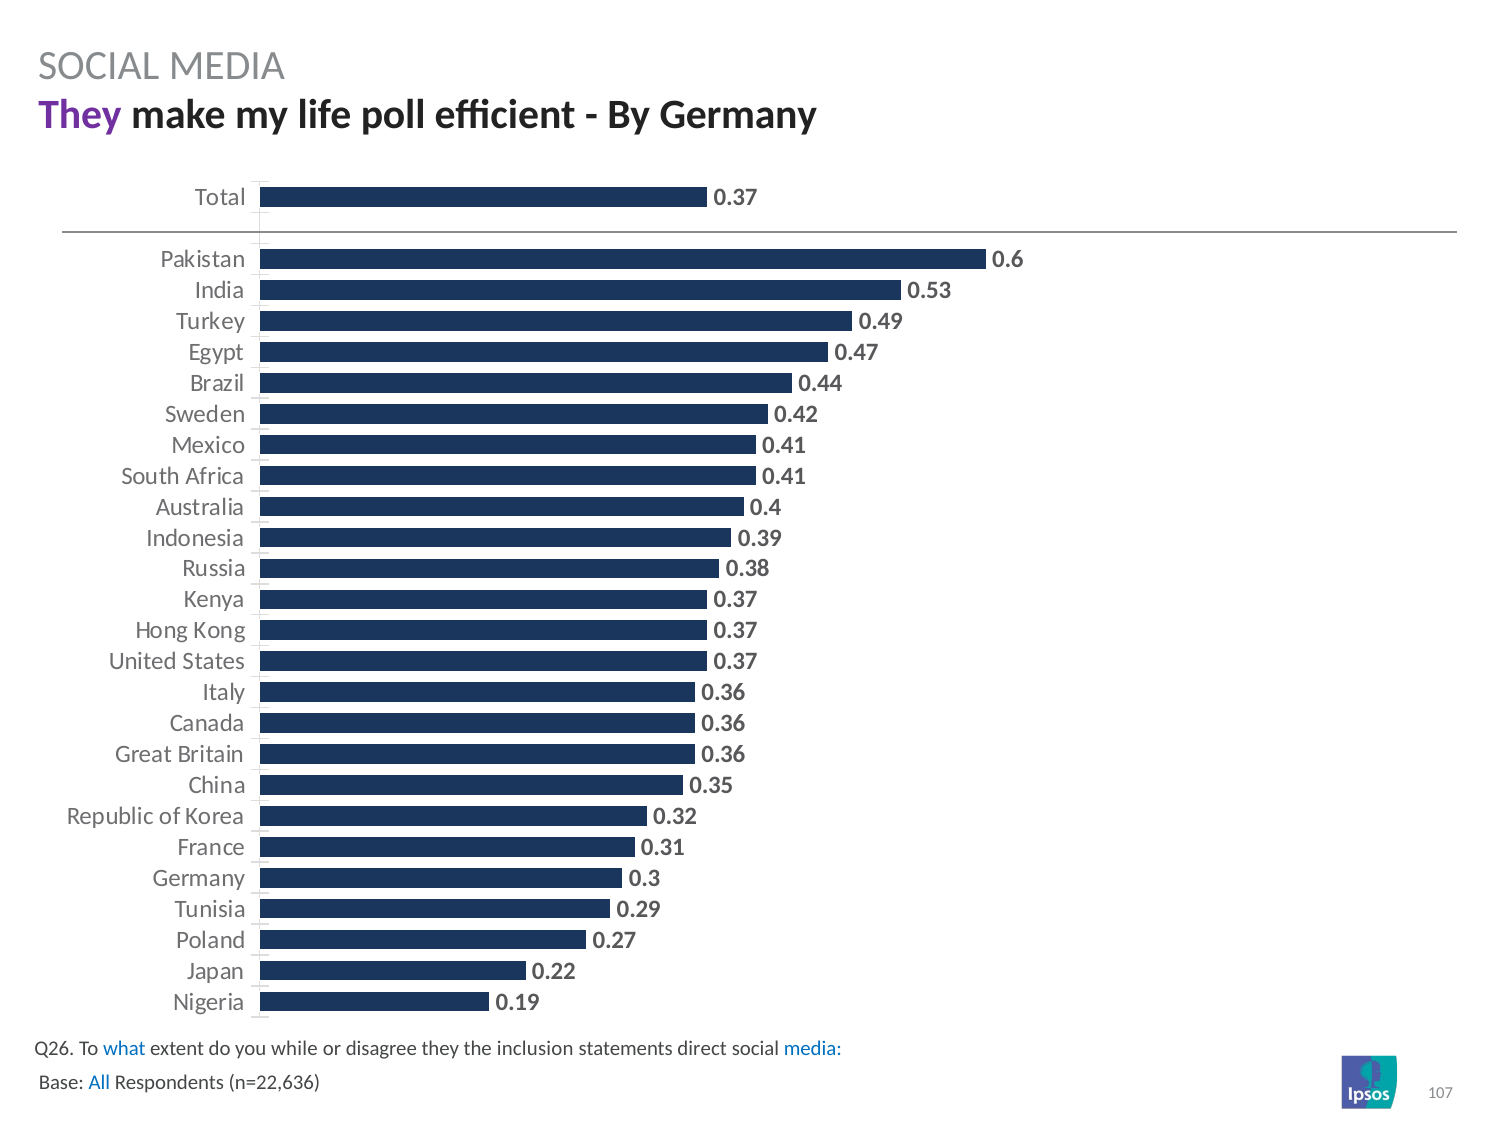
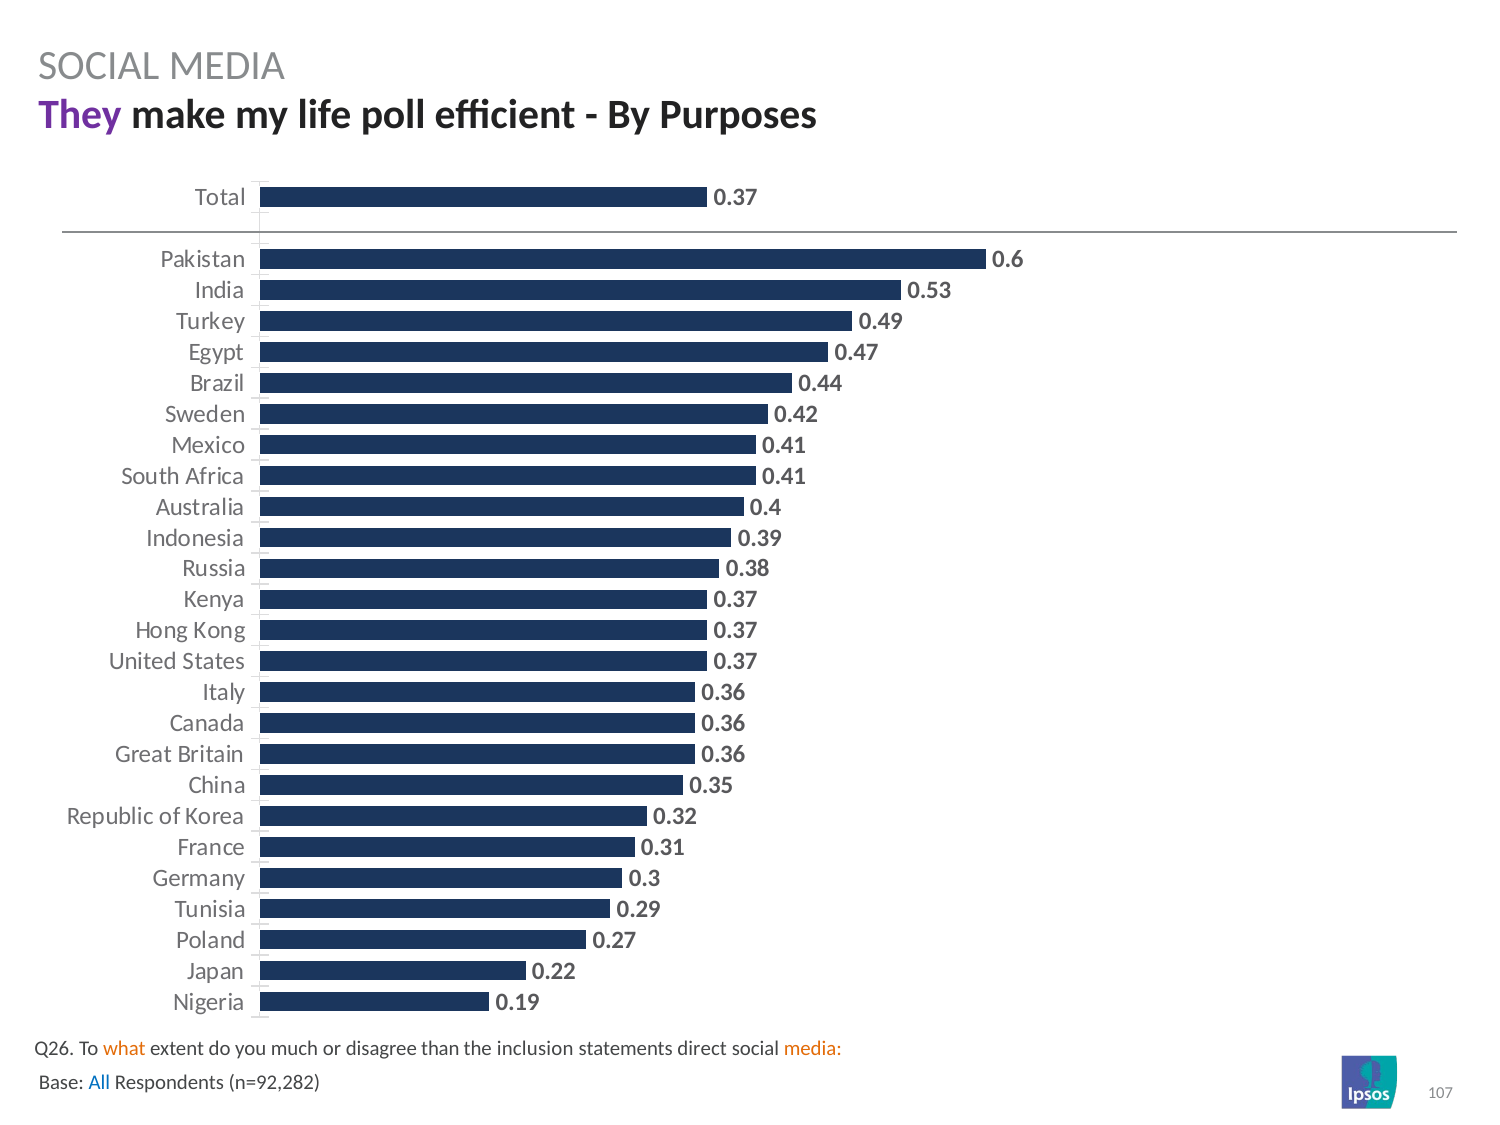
By Germany: Germany -> Purposes (738, 114)
what colour: blue -> orange (124, 1049)
while: while -> much (294, 1049)
disagree they: they -> than (440, 1049)
media colour: blue -> orange (813, 1049)
n=22,636: n=22,636 -> n=92,282 (274, 1083)
